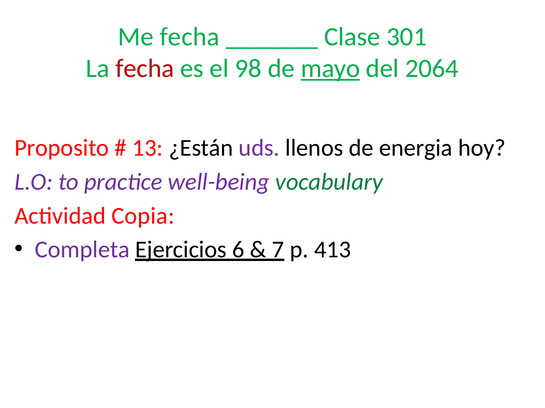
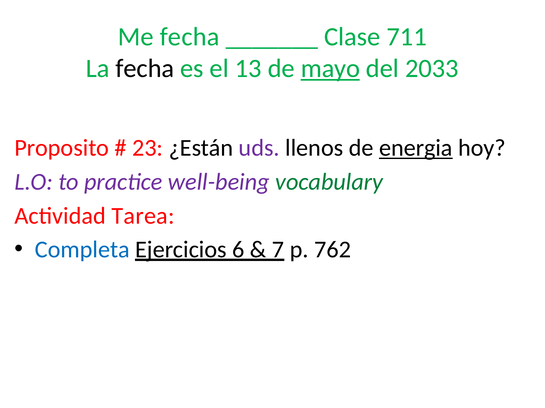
301: 301 -> 711 (407, 37)
fecha colour: red -> black (145, 69)
98: 98 -> 13 (248, 69)
2064: 2064 -> 2033 (432, 69)
13: 13 -> 23 (148, 148)
energia underline: none -> present (416, 148)
Copia: Copia -> Tarea (143, 216)
Completa colour: purple -> blue (82, 250)
413: 413 -> 762 (333, 250)
